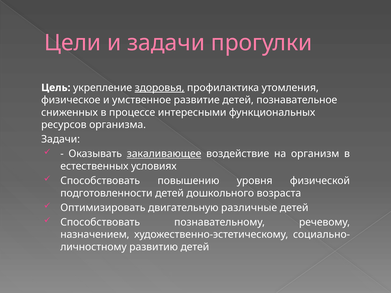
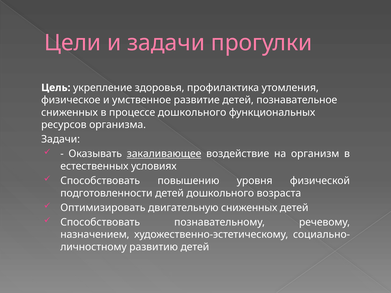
здоровья underline: present -> none (160, 88)
процессе интересными: интересными -> дошкольного (192, 112)
двигательную различные: различные -> сниженных (249, 208)
